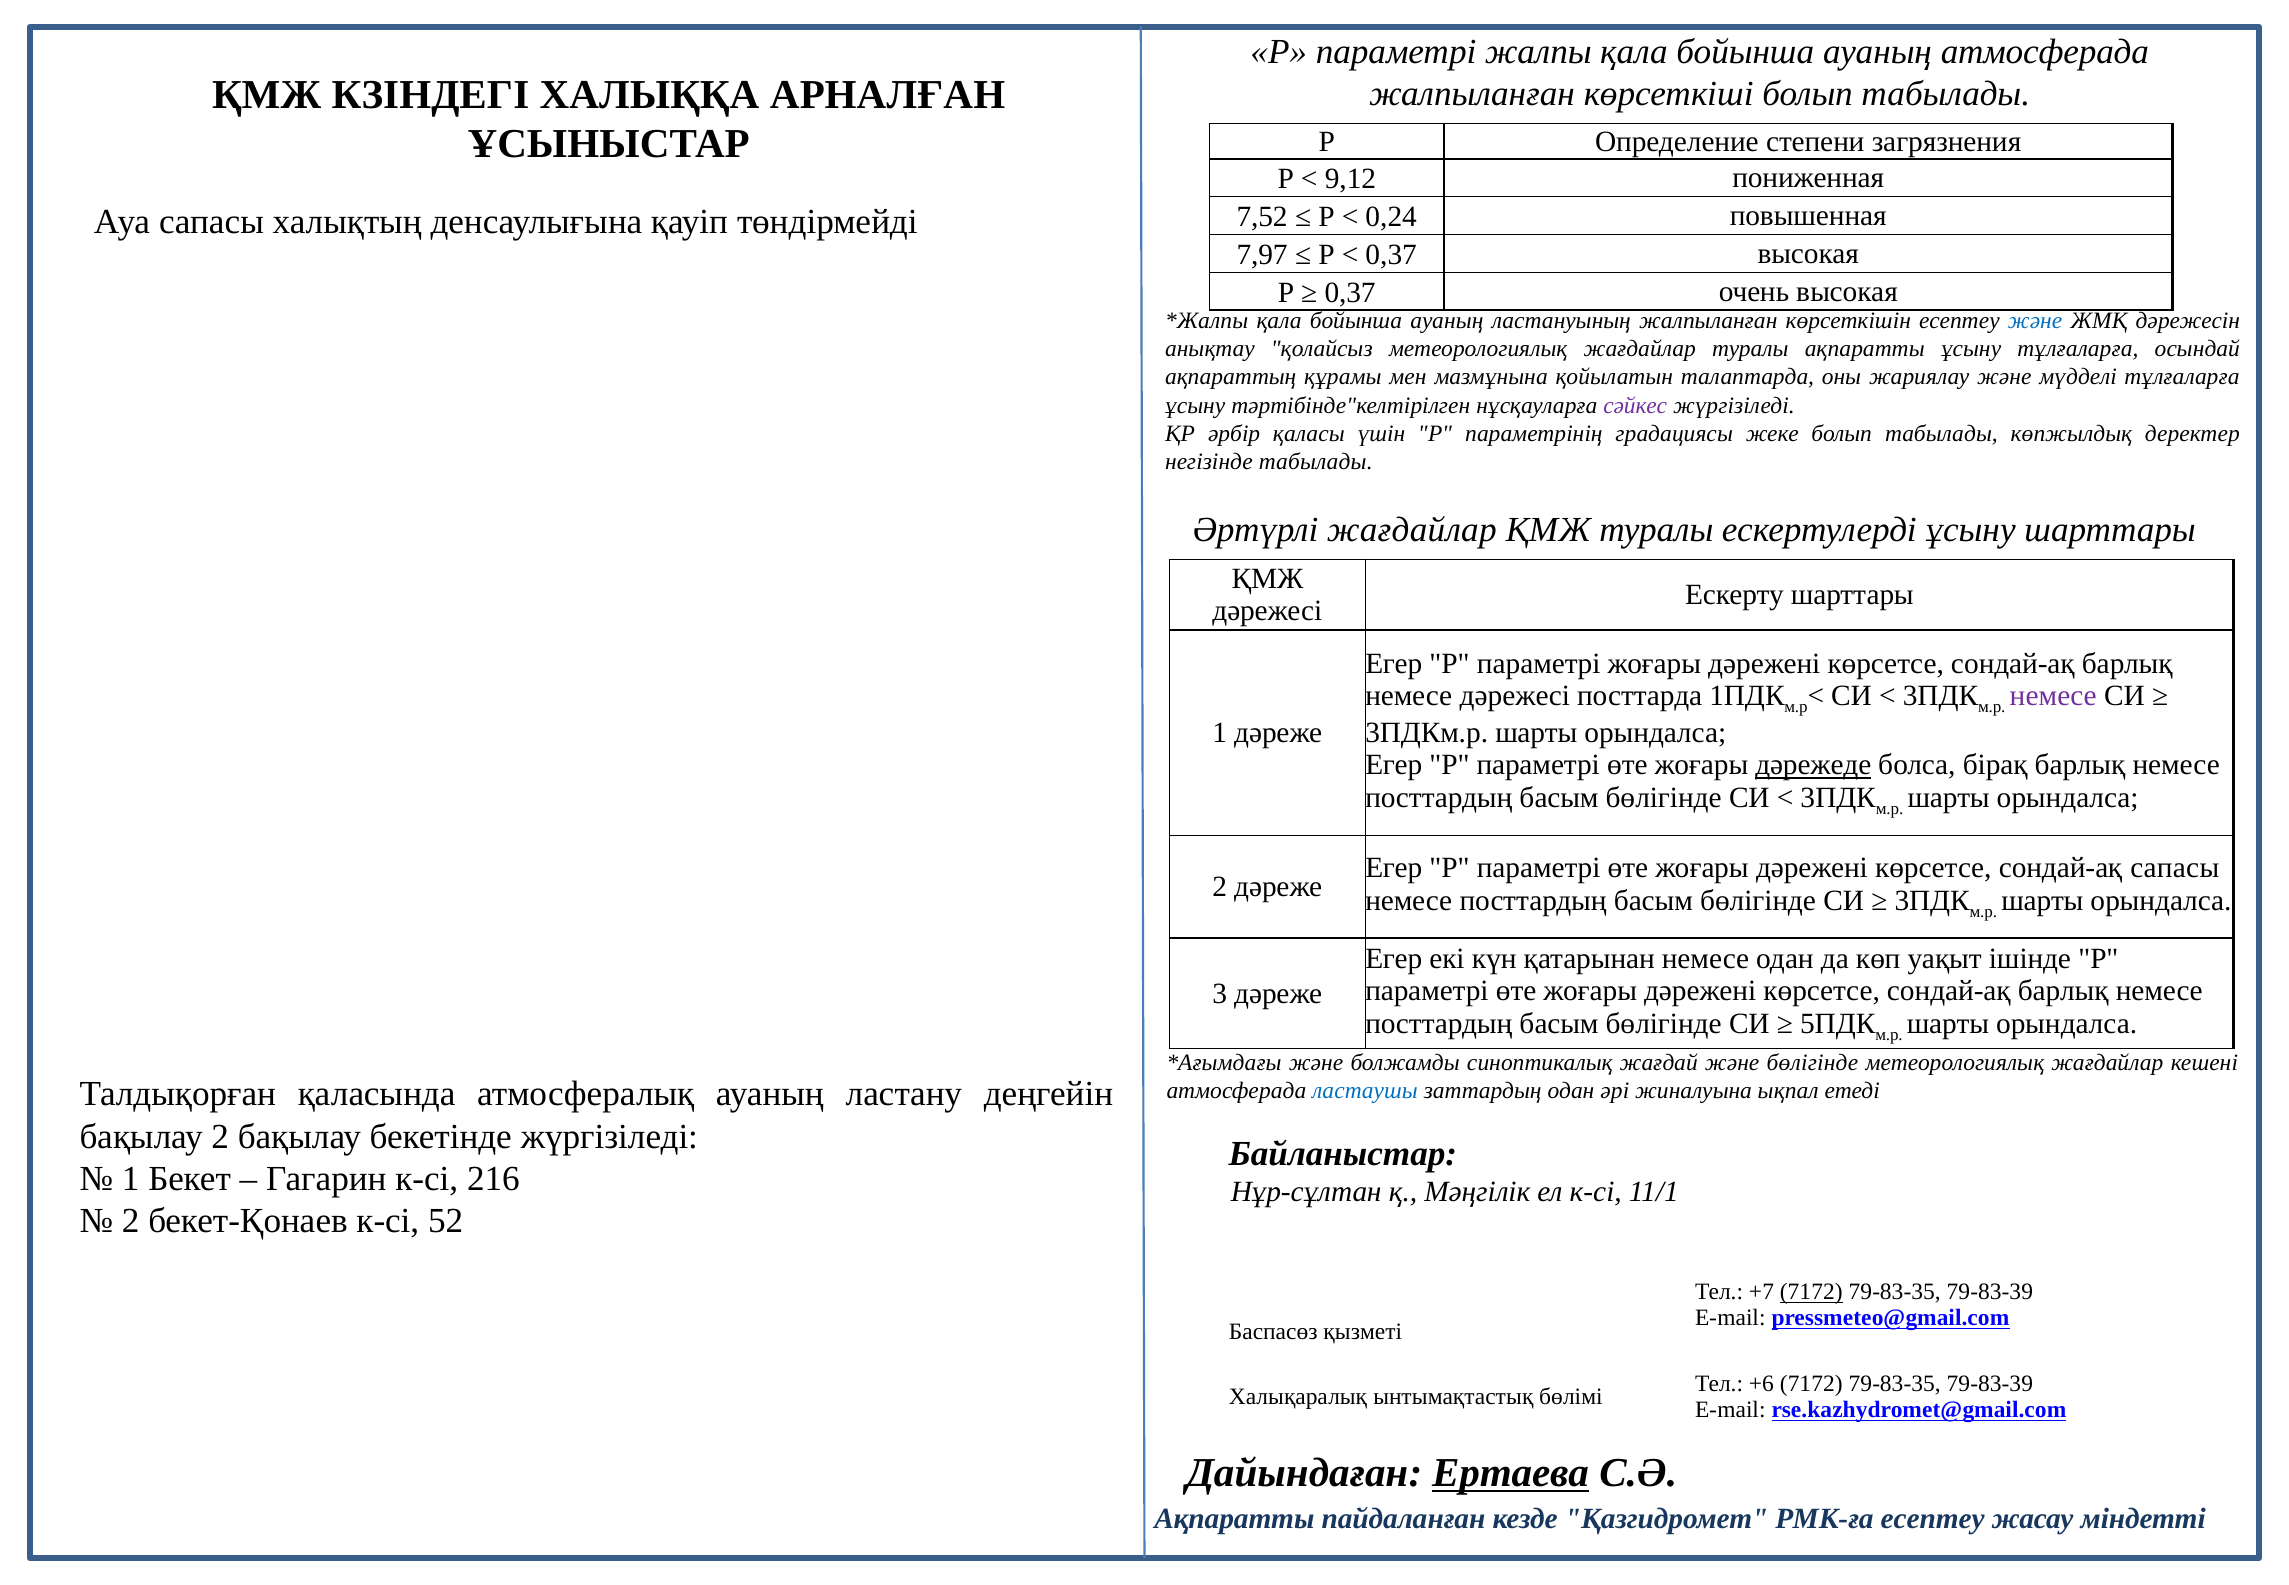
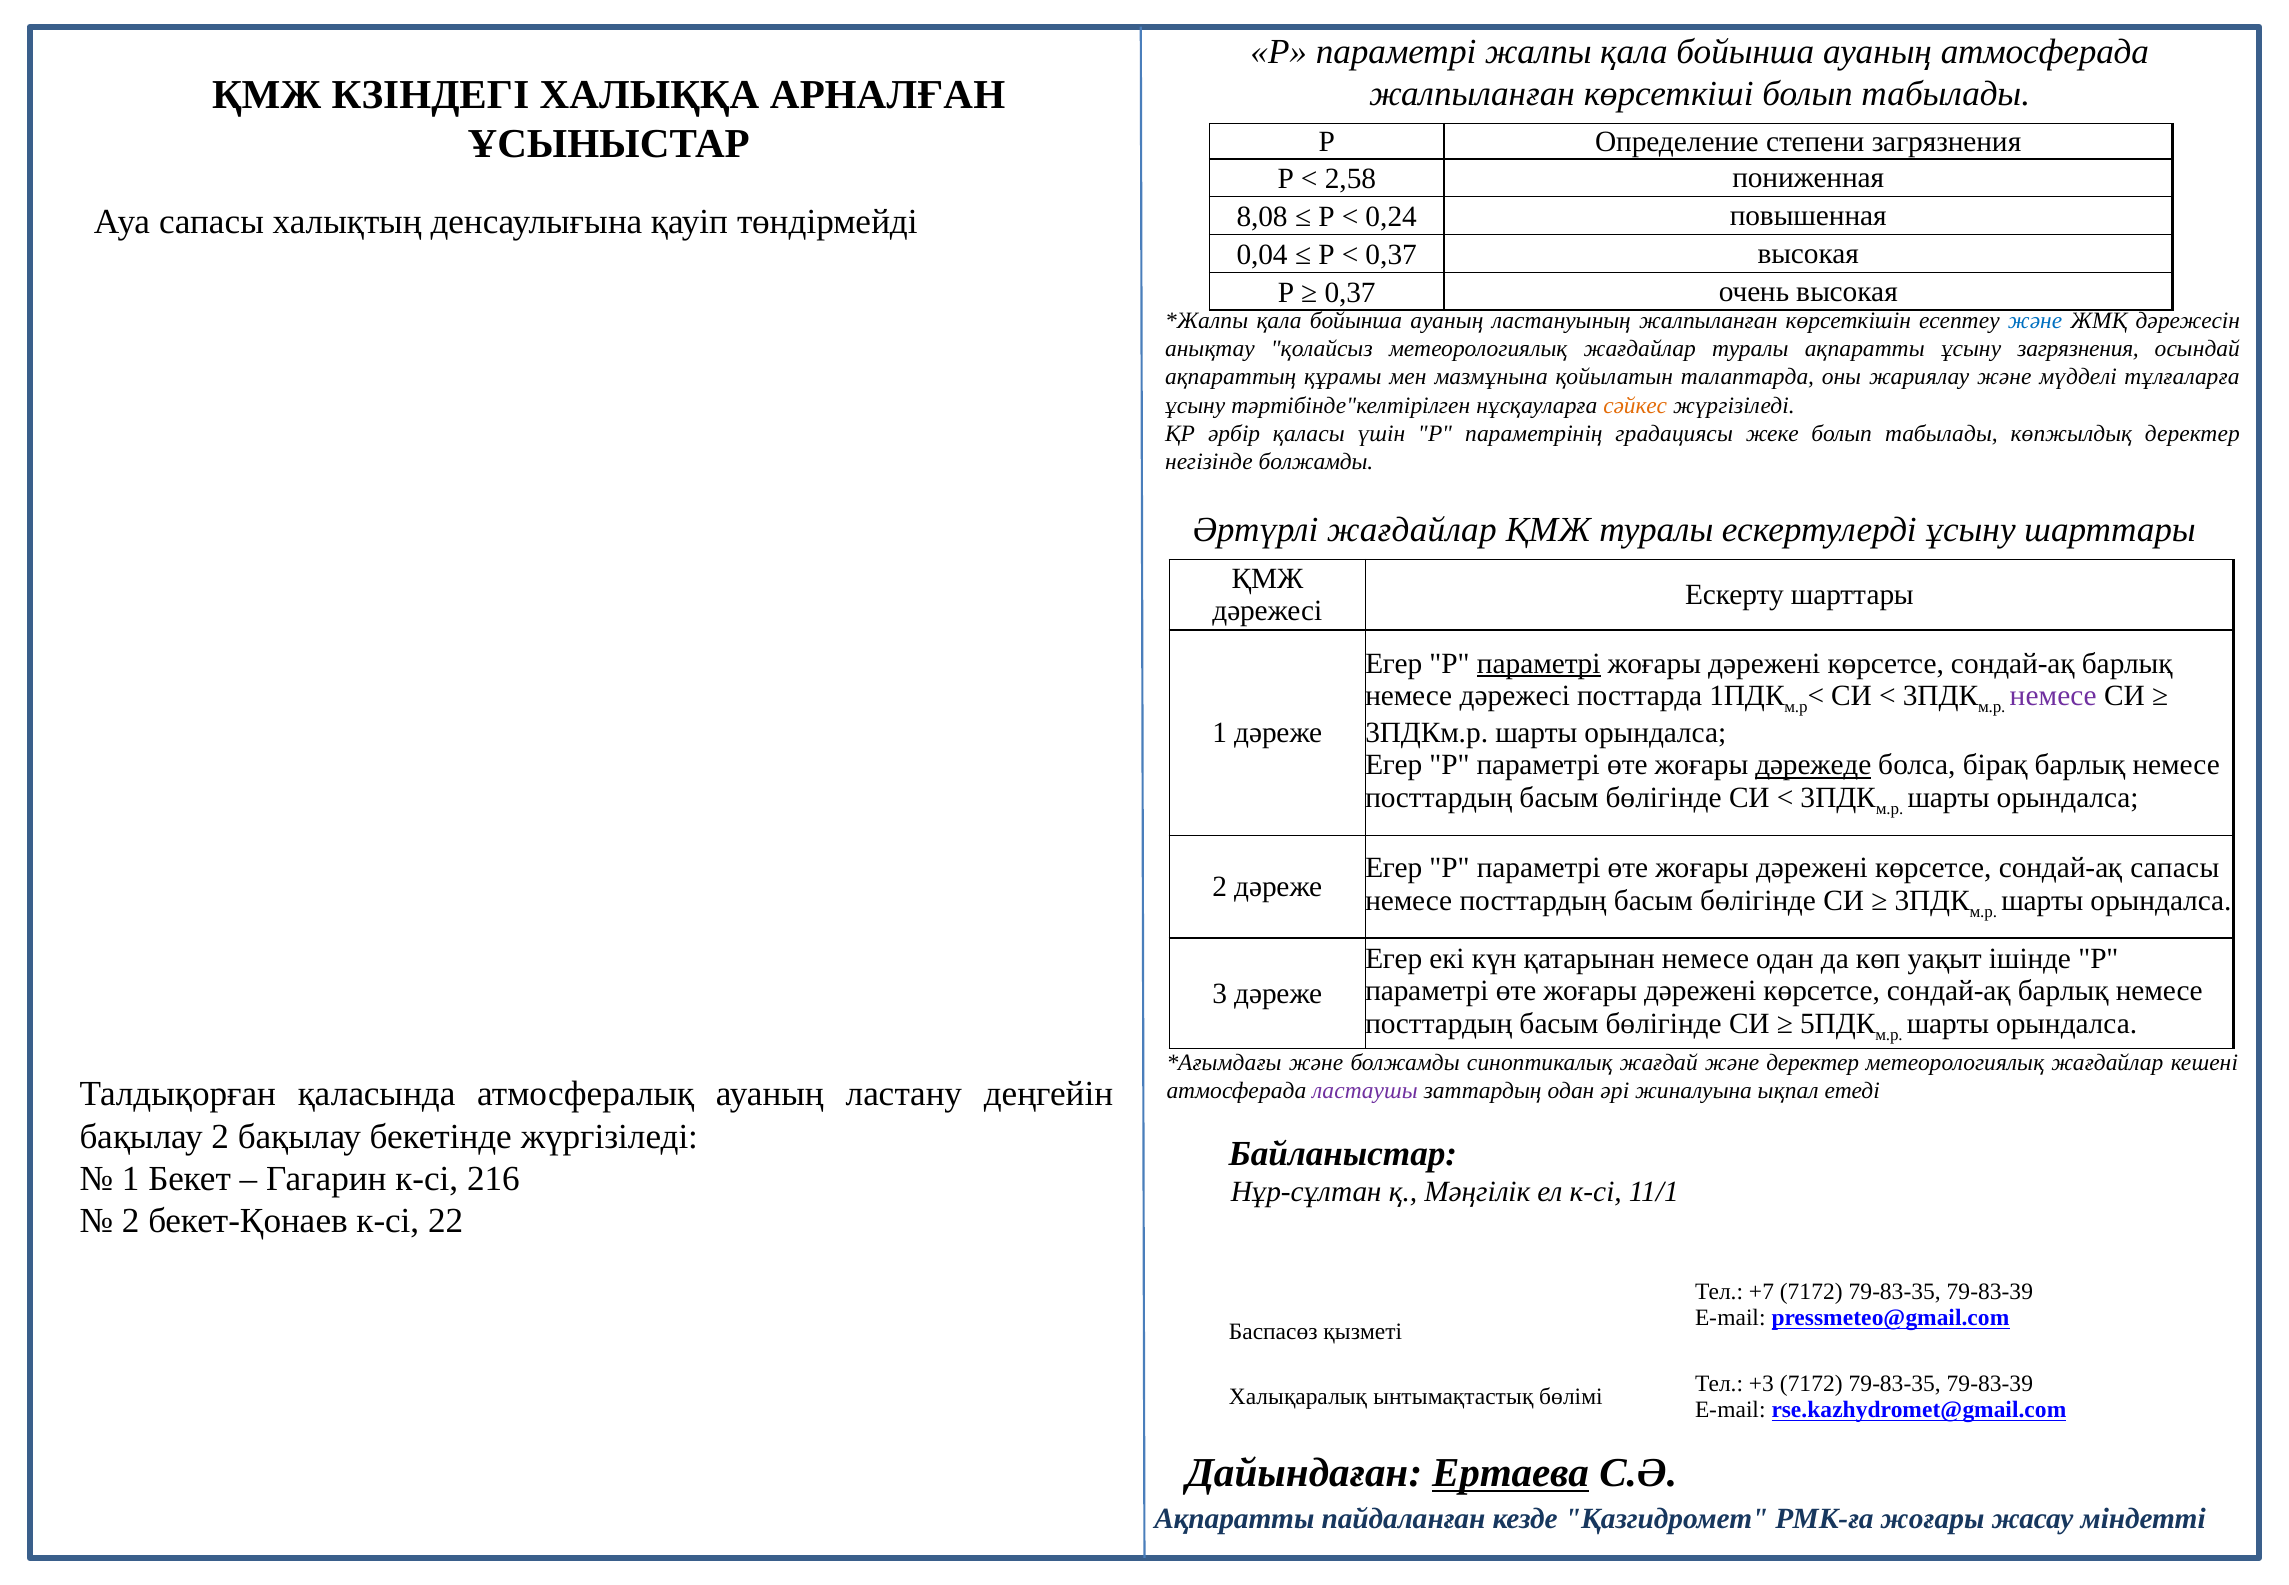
9,12: 9,12 -> 2,58 (1350, 179)
7,52: 7,52 -> 8,08 (1262, 217)
7,97: 7,97 -> 0,04 (1262, 255)
ұсыну тұлғаларға: тұлғаларға -> загрязнения (2078, 349)
сәйкес colour: purple -> orange (1635, 405)
негізінде табылады: табылады -> болжамды (1316, 462)
параметрі underline: none -> present (1539, 663)
және бөлігінде: бөлігінде -> деректер (1813, 1062)
ластаушы colour: blue -> purple (1365, 1090)
52: 52 -> 22 (446, 1221)
7172 underline: present -> none (1811, 1292)
+6: +6 -> +3 (1761, 1383)
РМК-ға есептеу: есептеу -> жоғары (1933, 1518)
